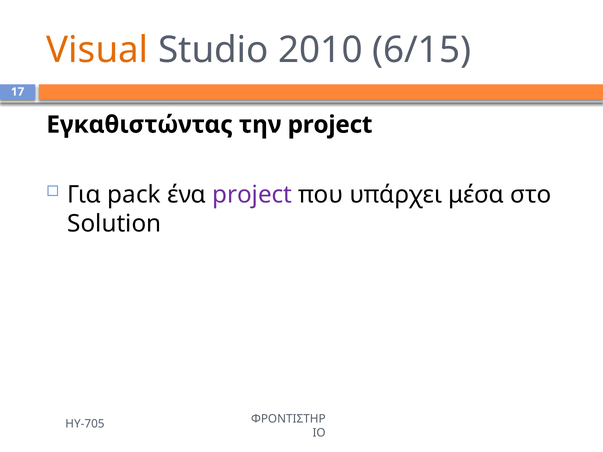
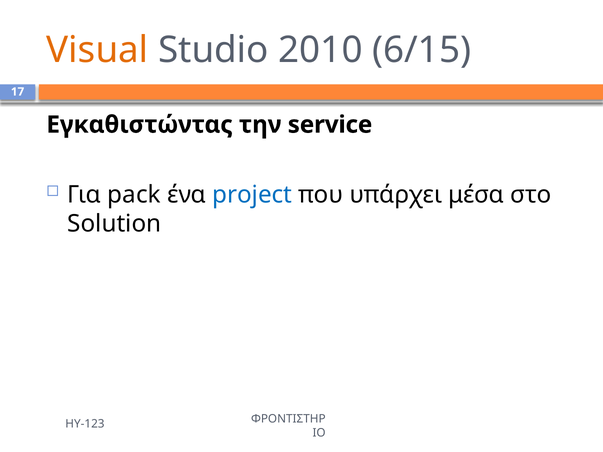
την project: project -> service (330, 125)
project colour: purple -> blue (252, 195)
ΗΥ-705: ΗΥ-705 -> ΗΥ-123 (85, 424)
